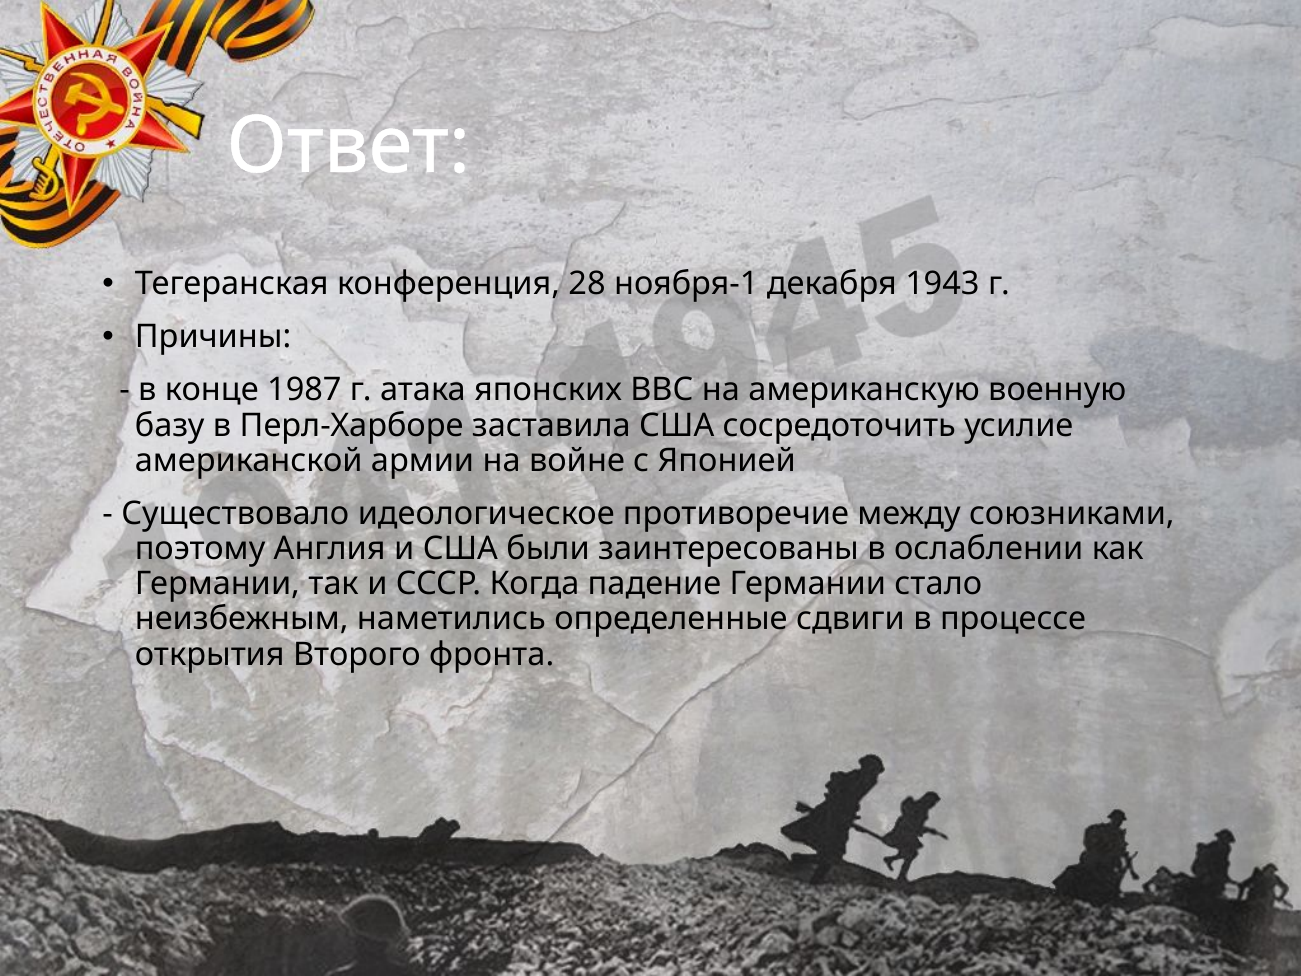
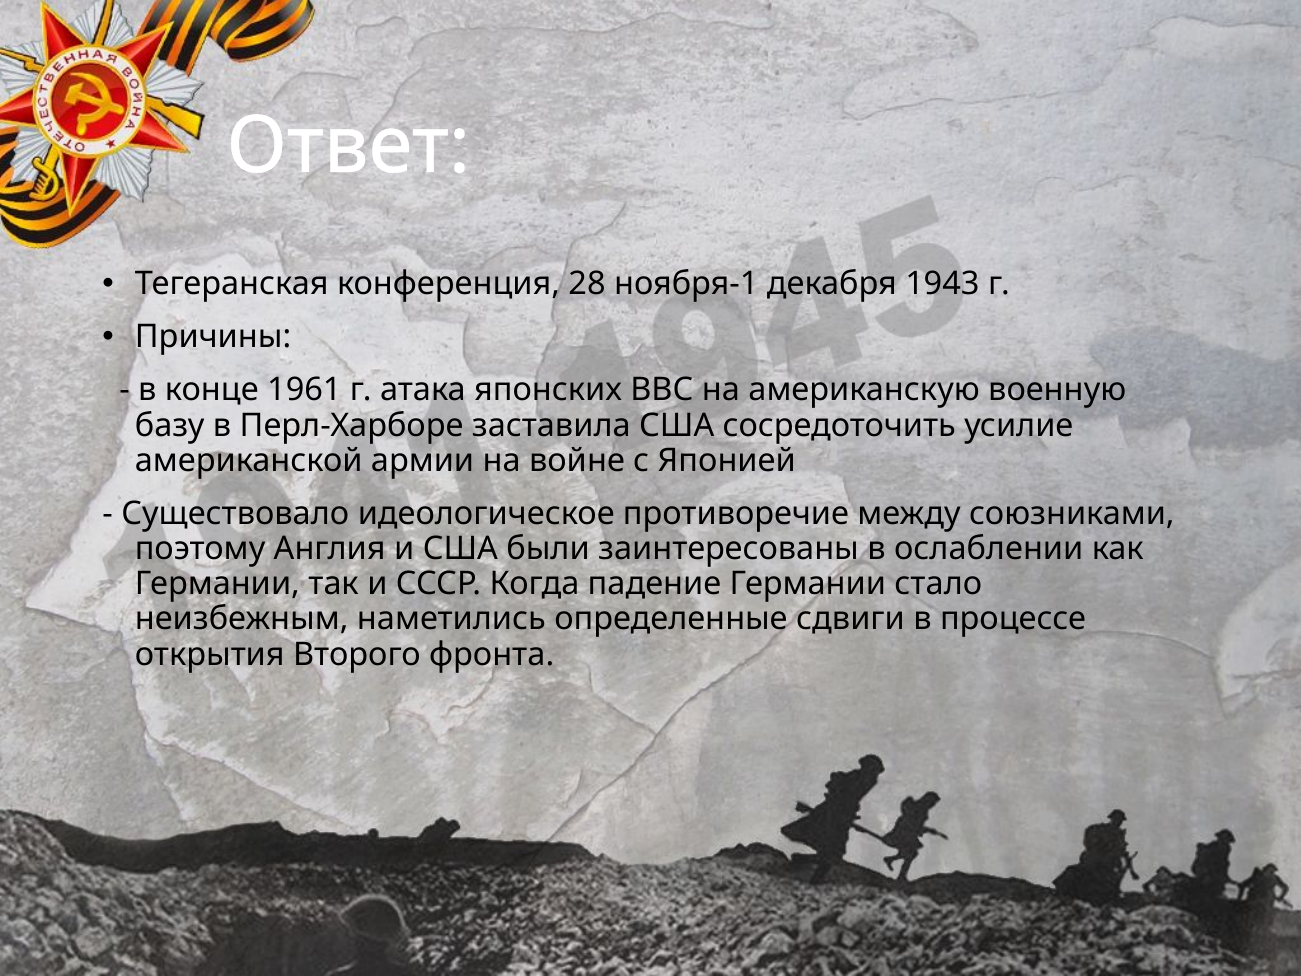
1987: 1987 -> 1961 (304, 390)
